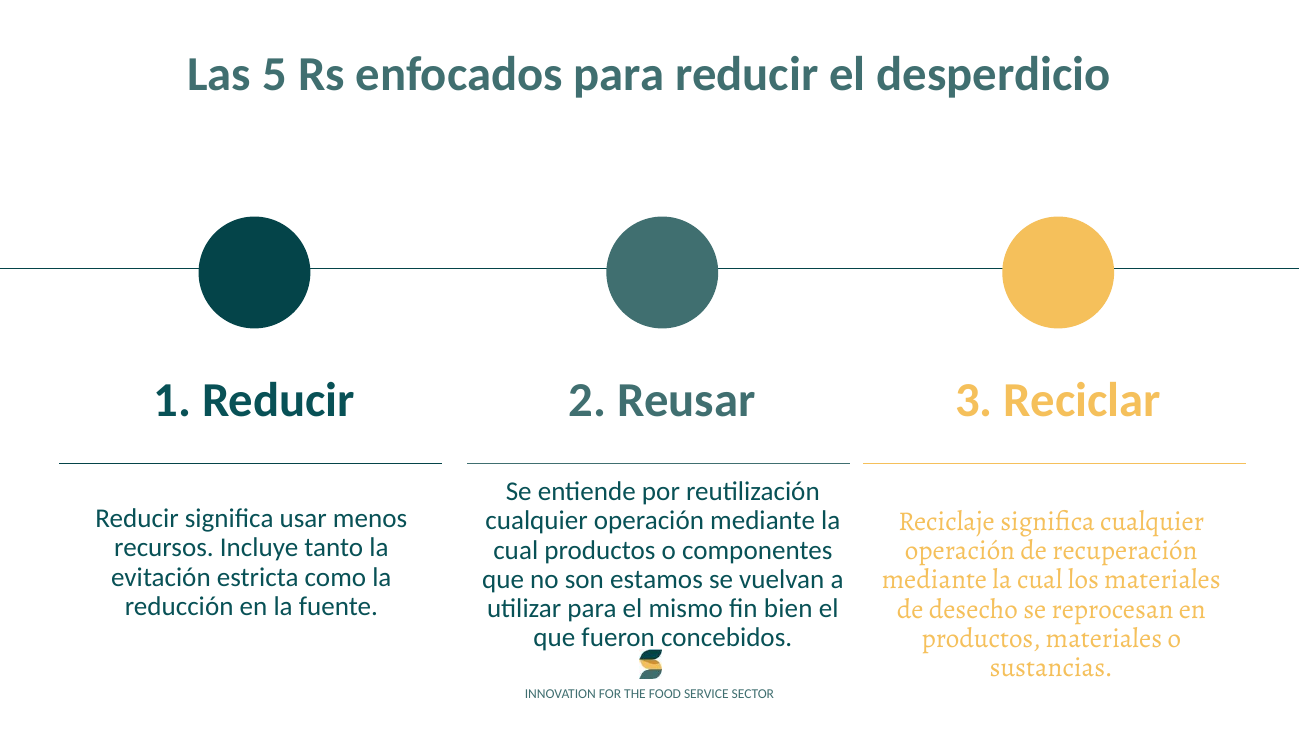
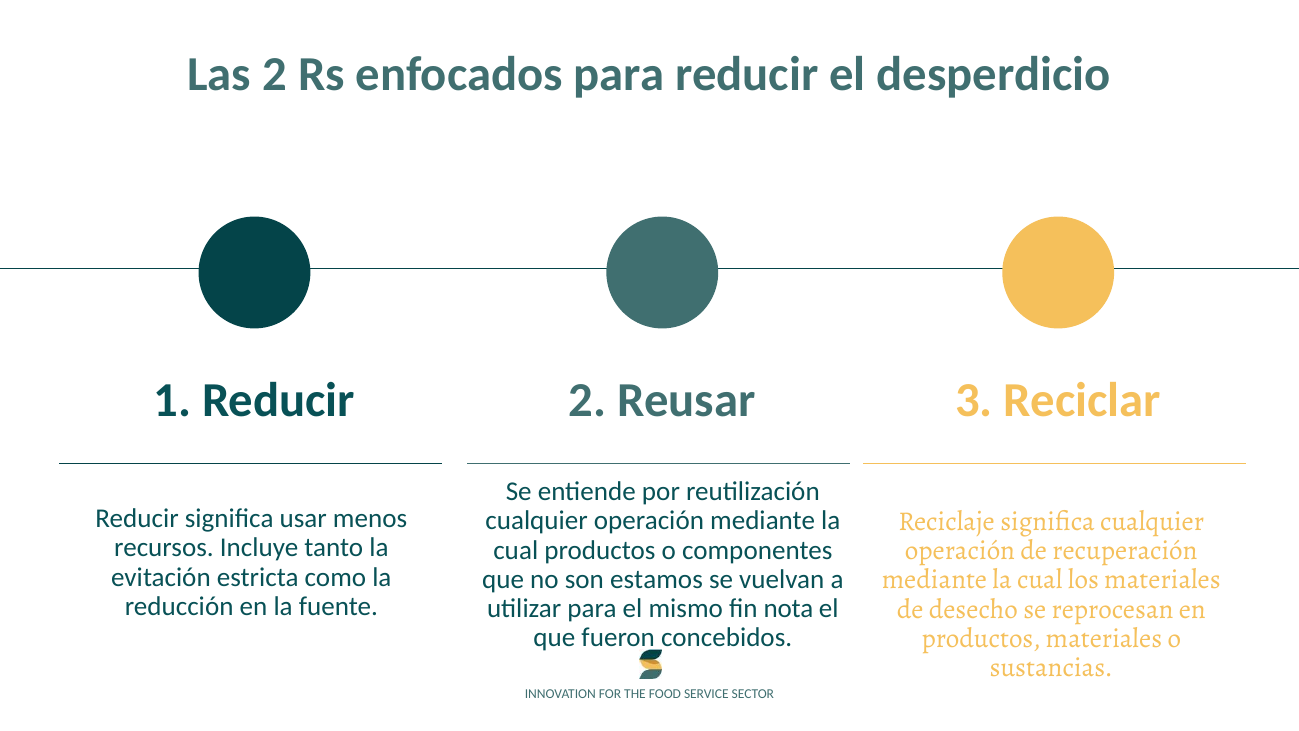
Las 5: 5 -> 2 (275, 74)
bien: bien -> nota (788, 608)
